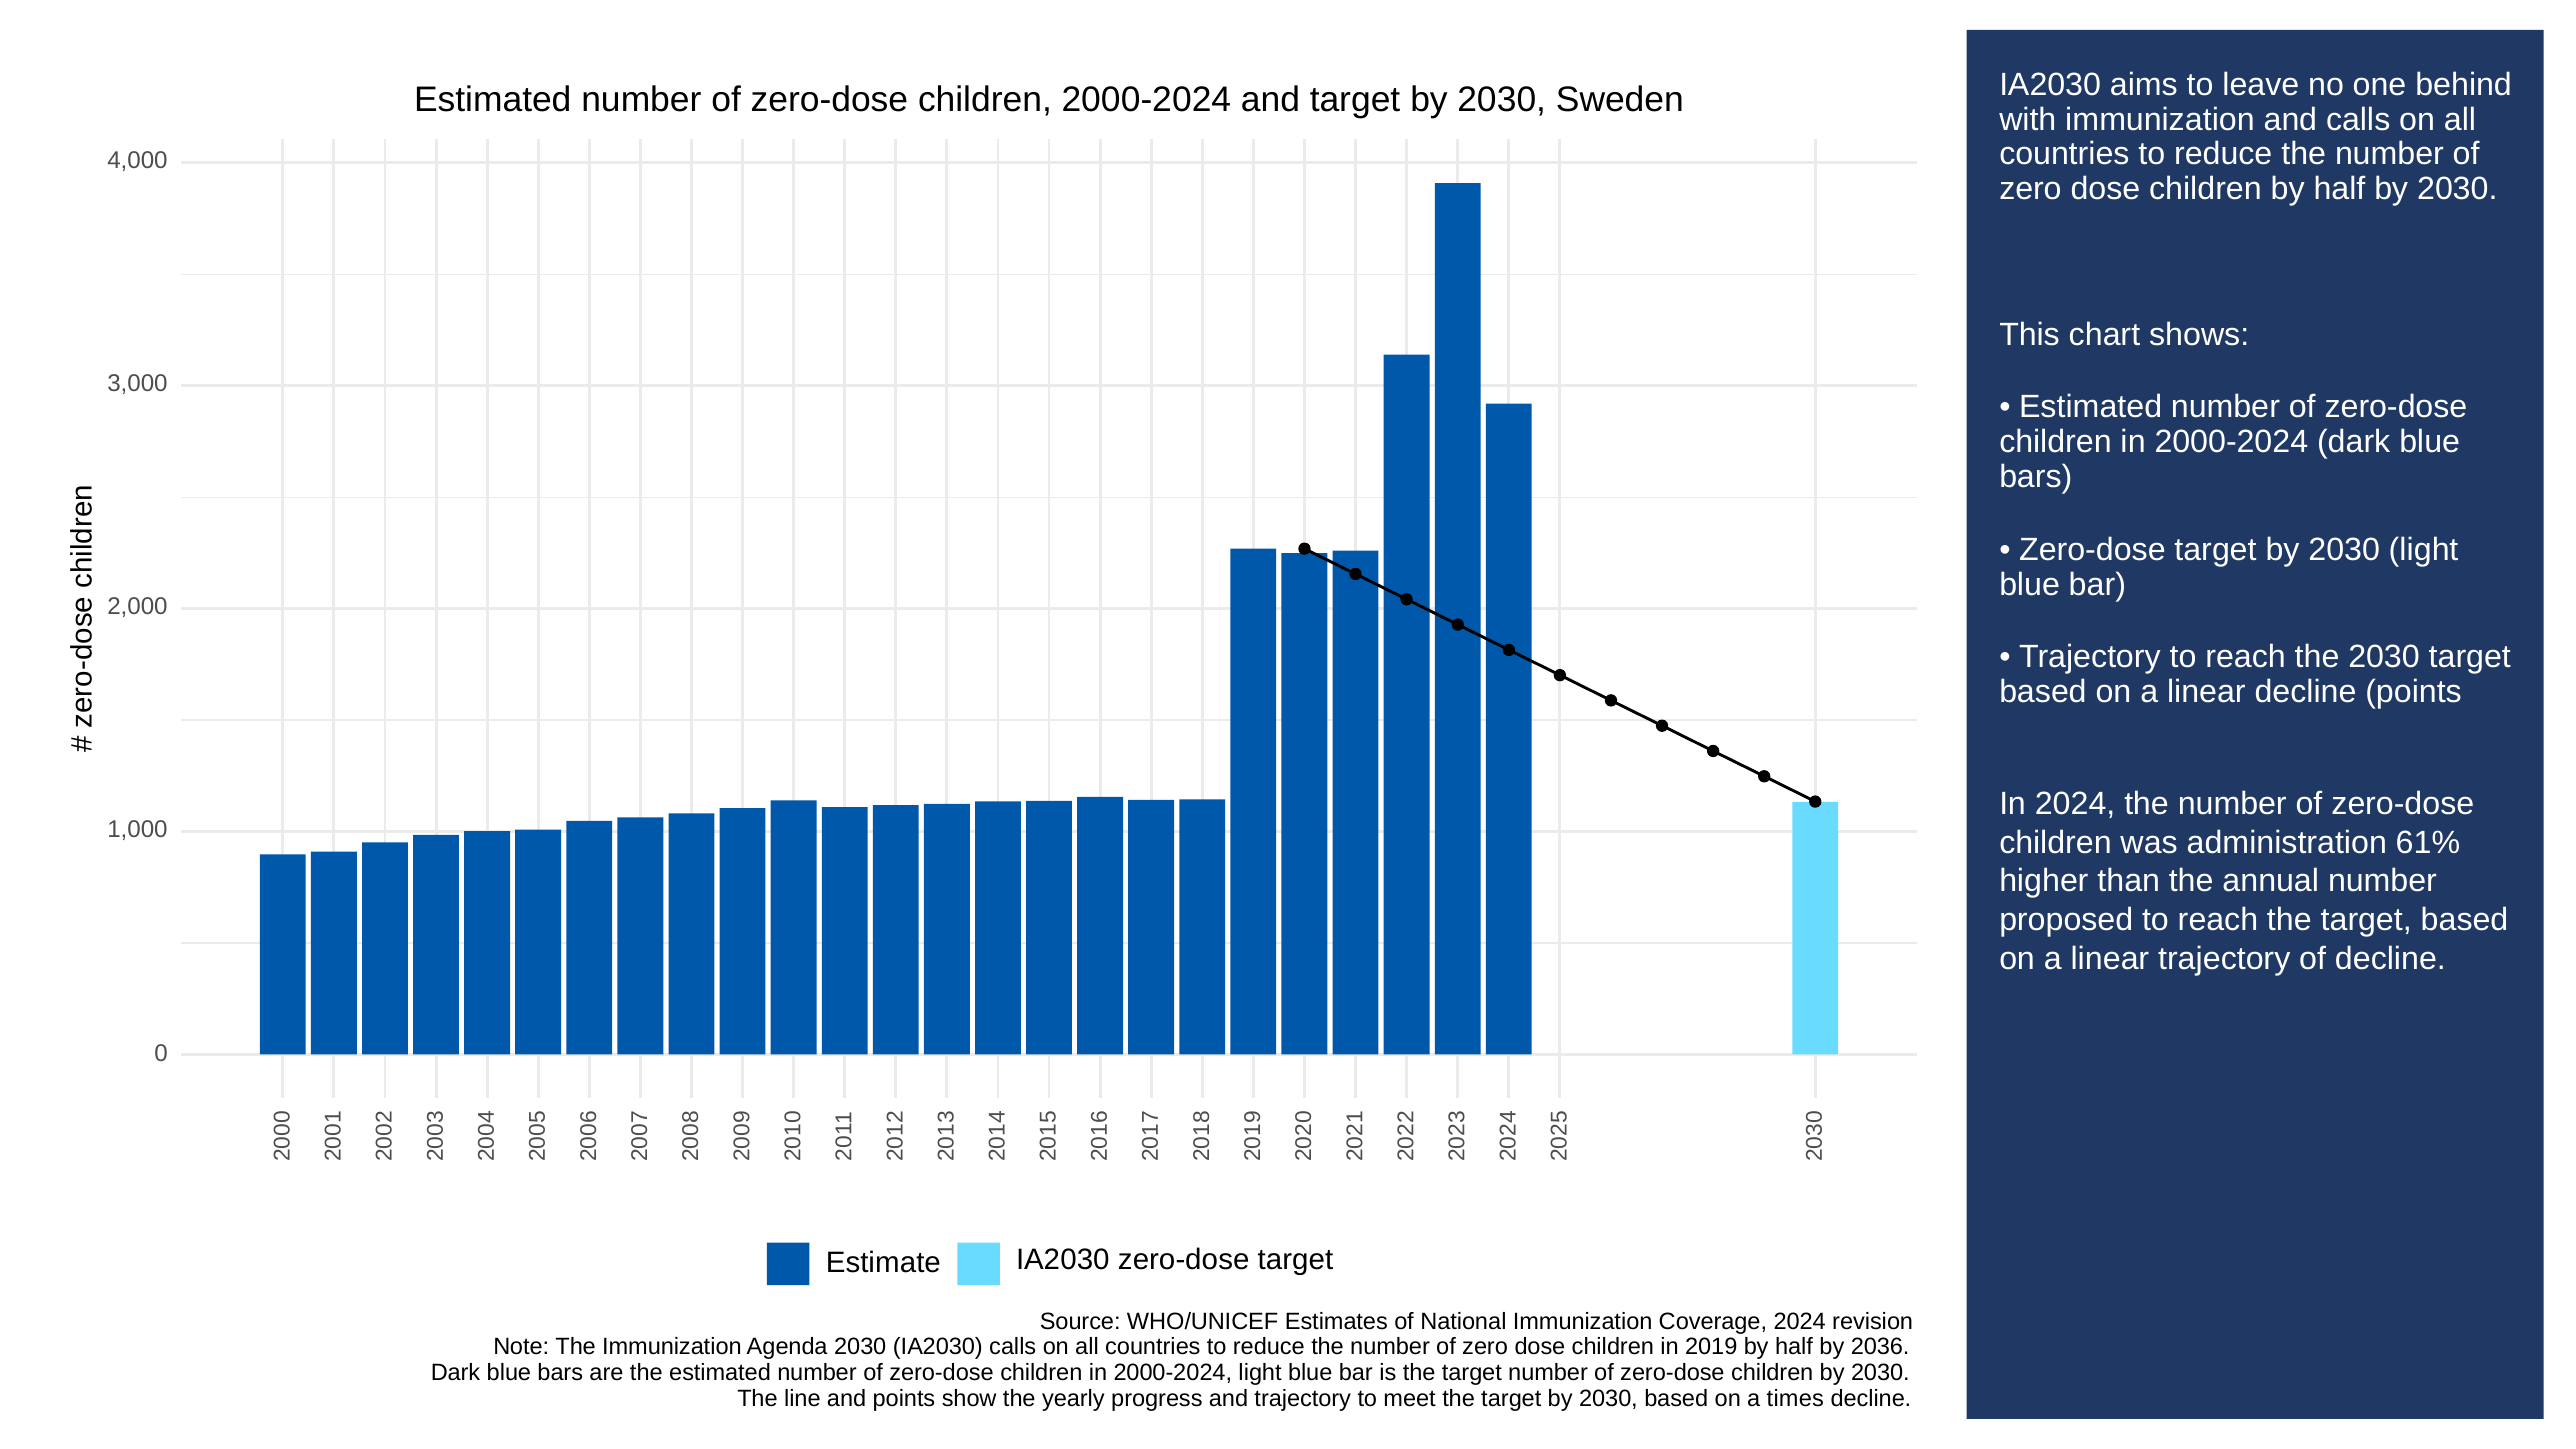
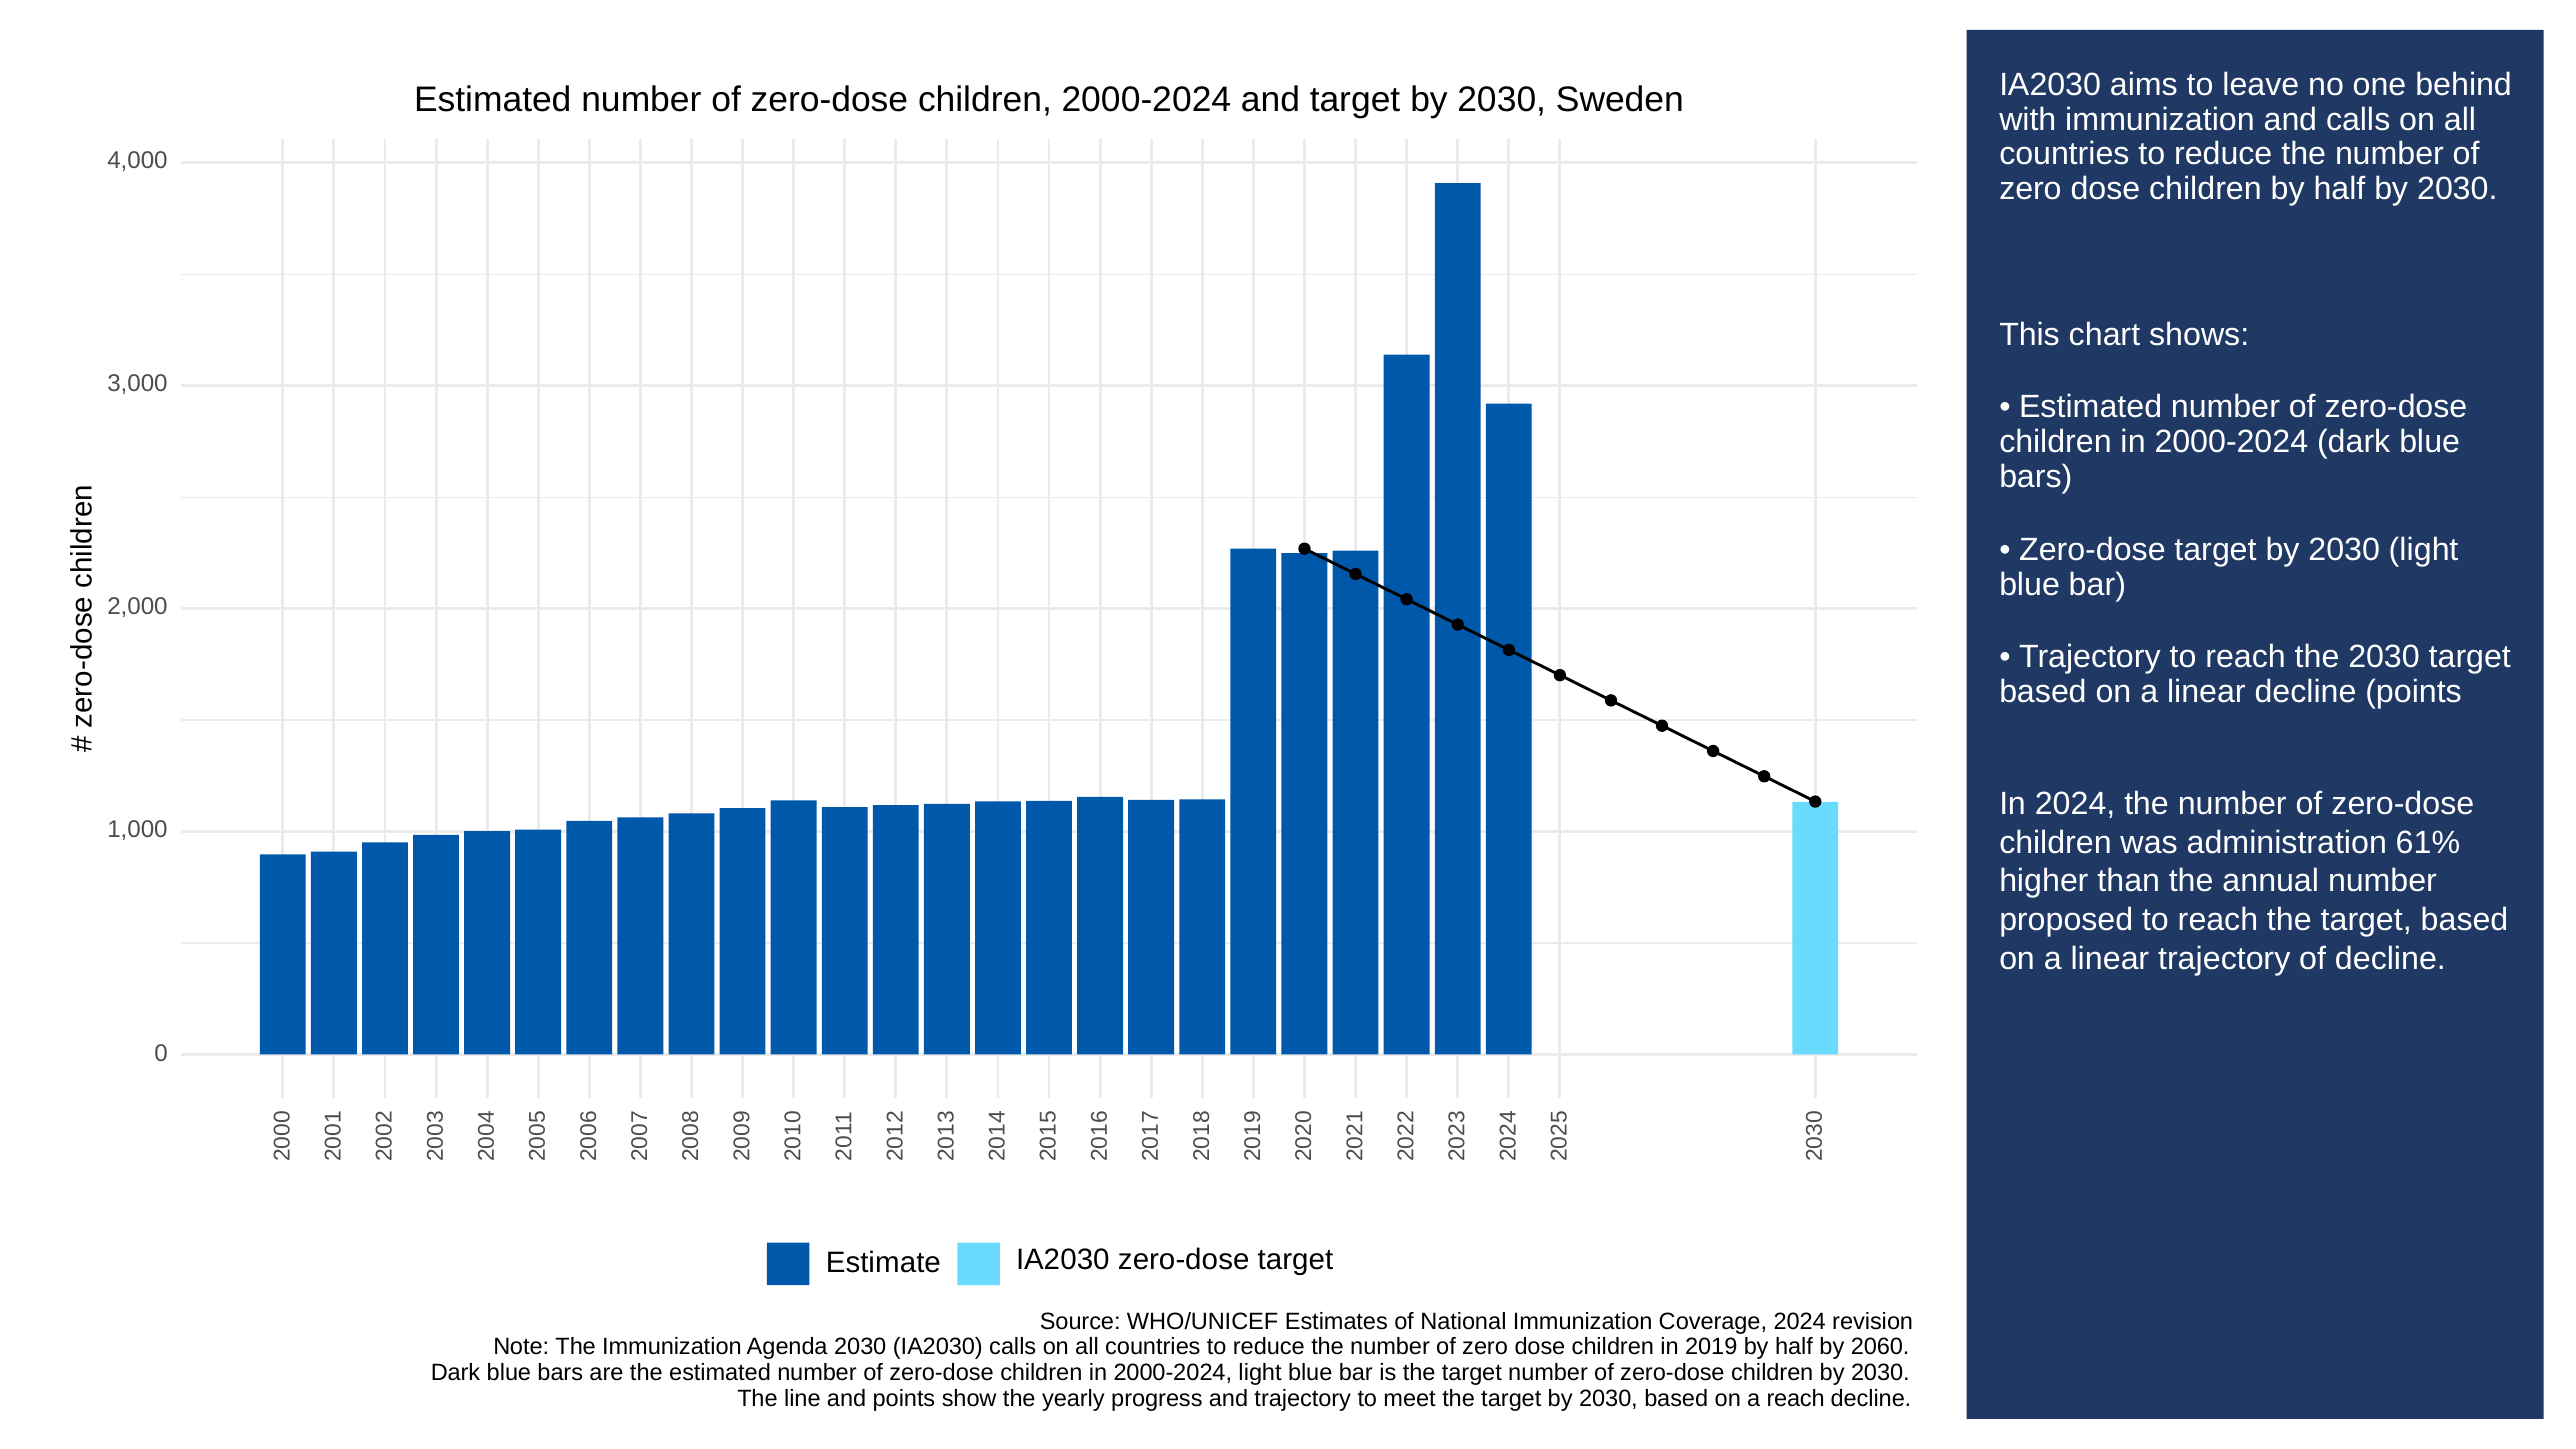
2036: 2036 -> 2060 (1880, 1347)
a times: times -> reach (1796, 1398)
